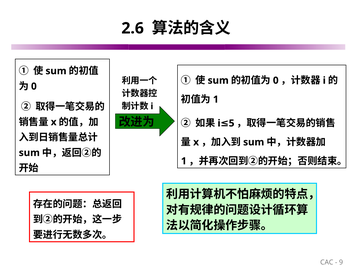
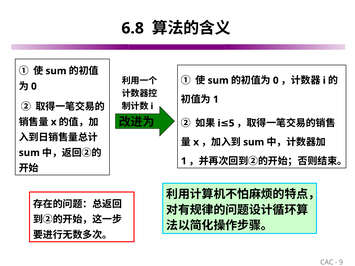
2.6: 2.6 -> 6.8 (133, 28)
